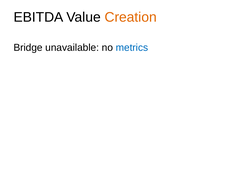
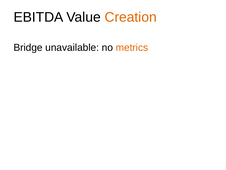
metrics colour: blue -> orange (132, 47)
